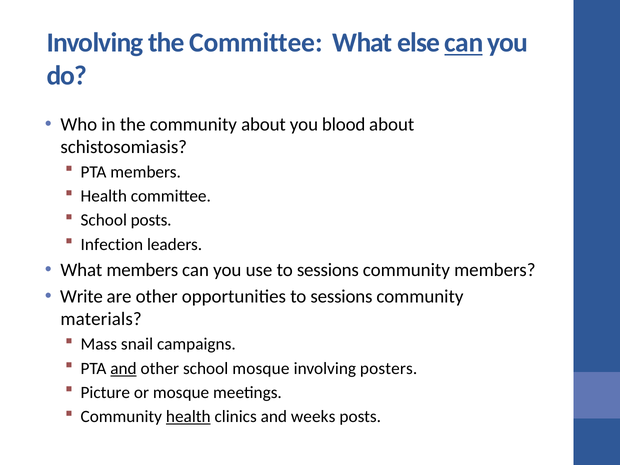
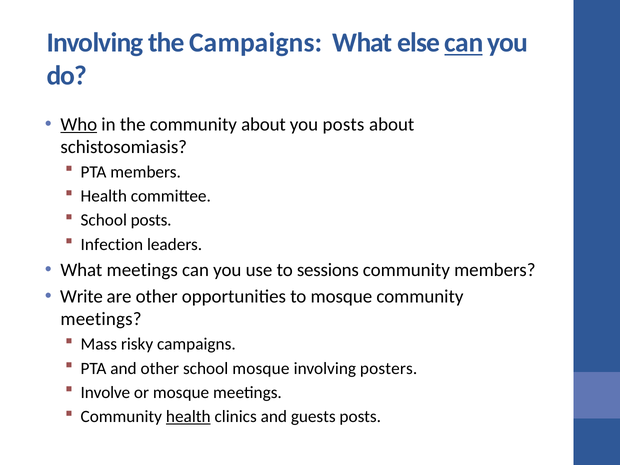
the Committee: Committee -> Campaigns (256, 43)
Who underline: none -> present (79, 124)
you blood: blood -> posts (343, 124)
What members: members -> meetings (142, 270)
opportunities to sessions: sessions -> mosque (341, 296)
materials: materials -> meetings (101, 319)
snail: snail -> risky (137, 344)
and underline: present -> none (123, 368)
Picture: Picture -> Involve (105, 393)
weeks: weeks -> guests (313, 417)
